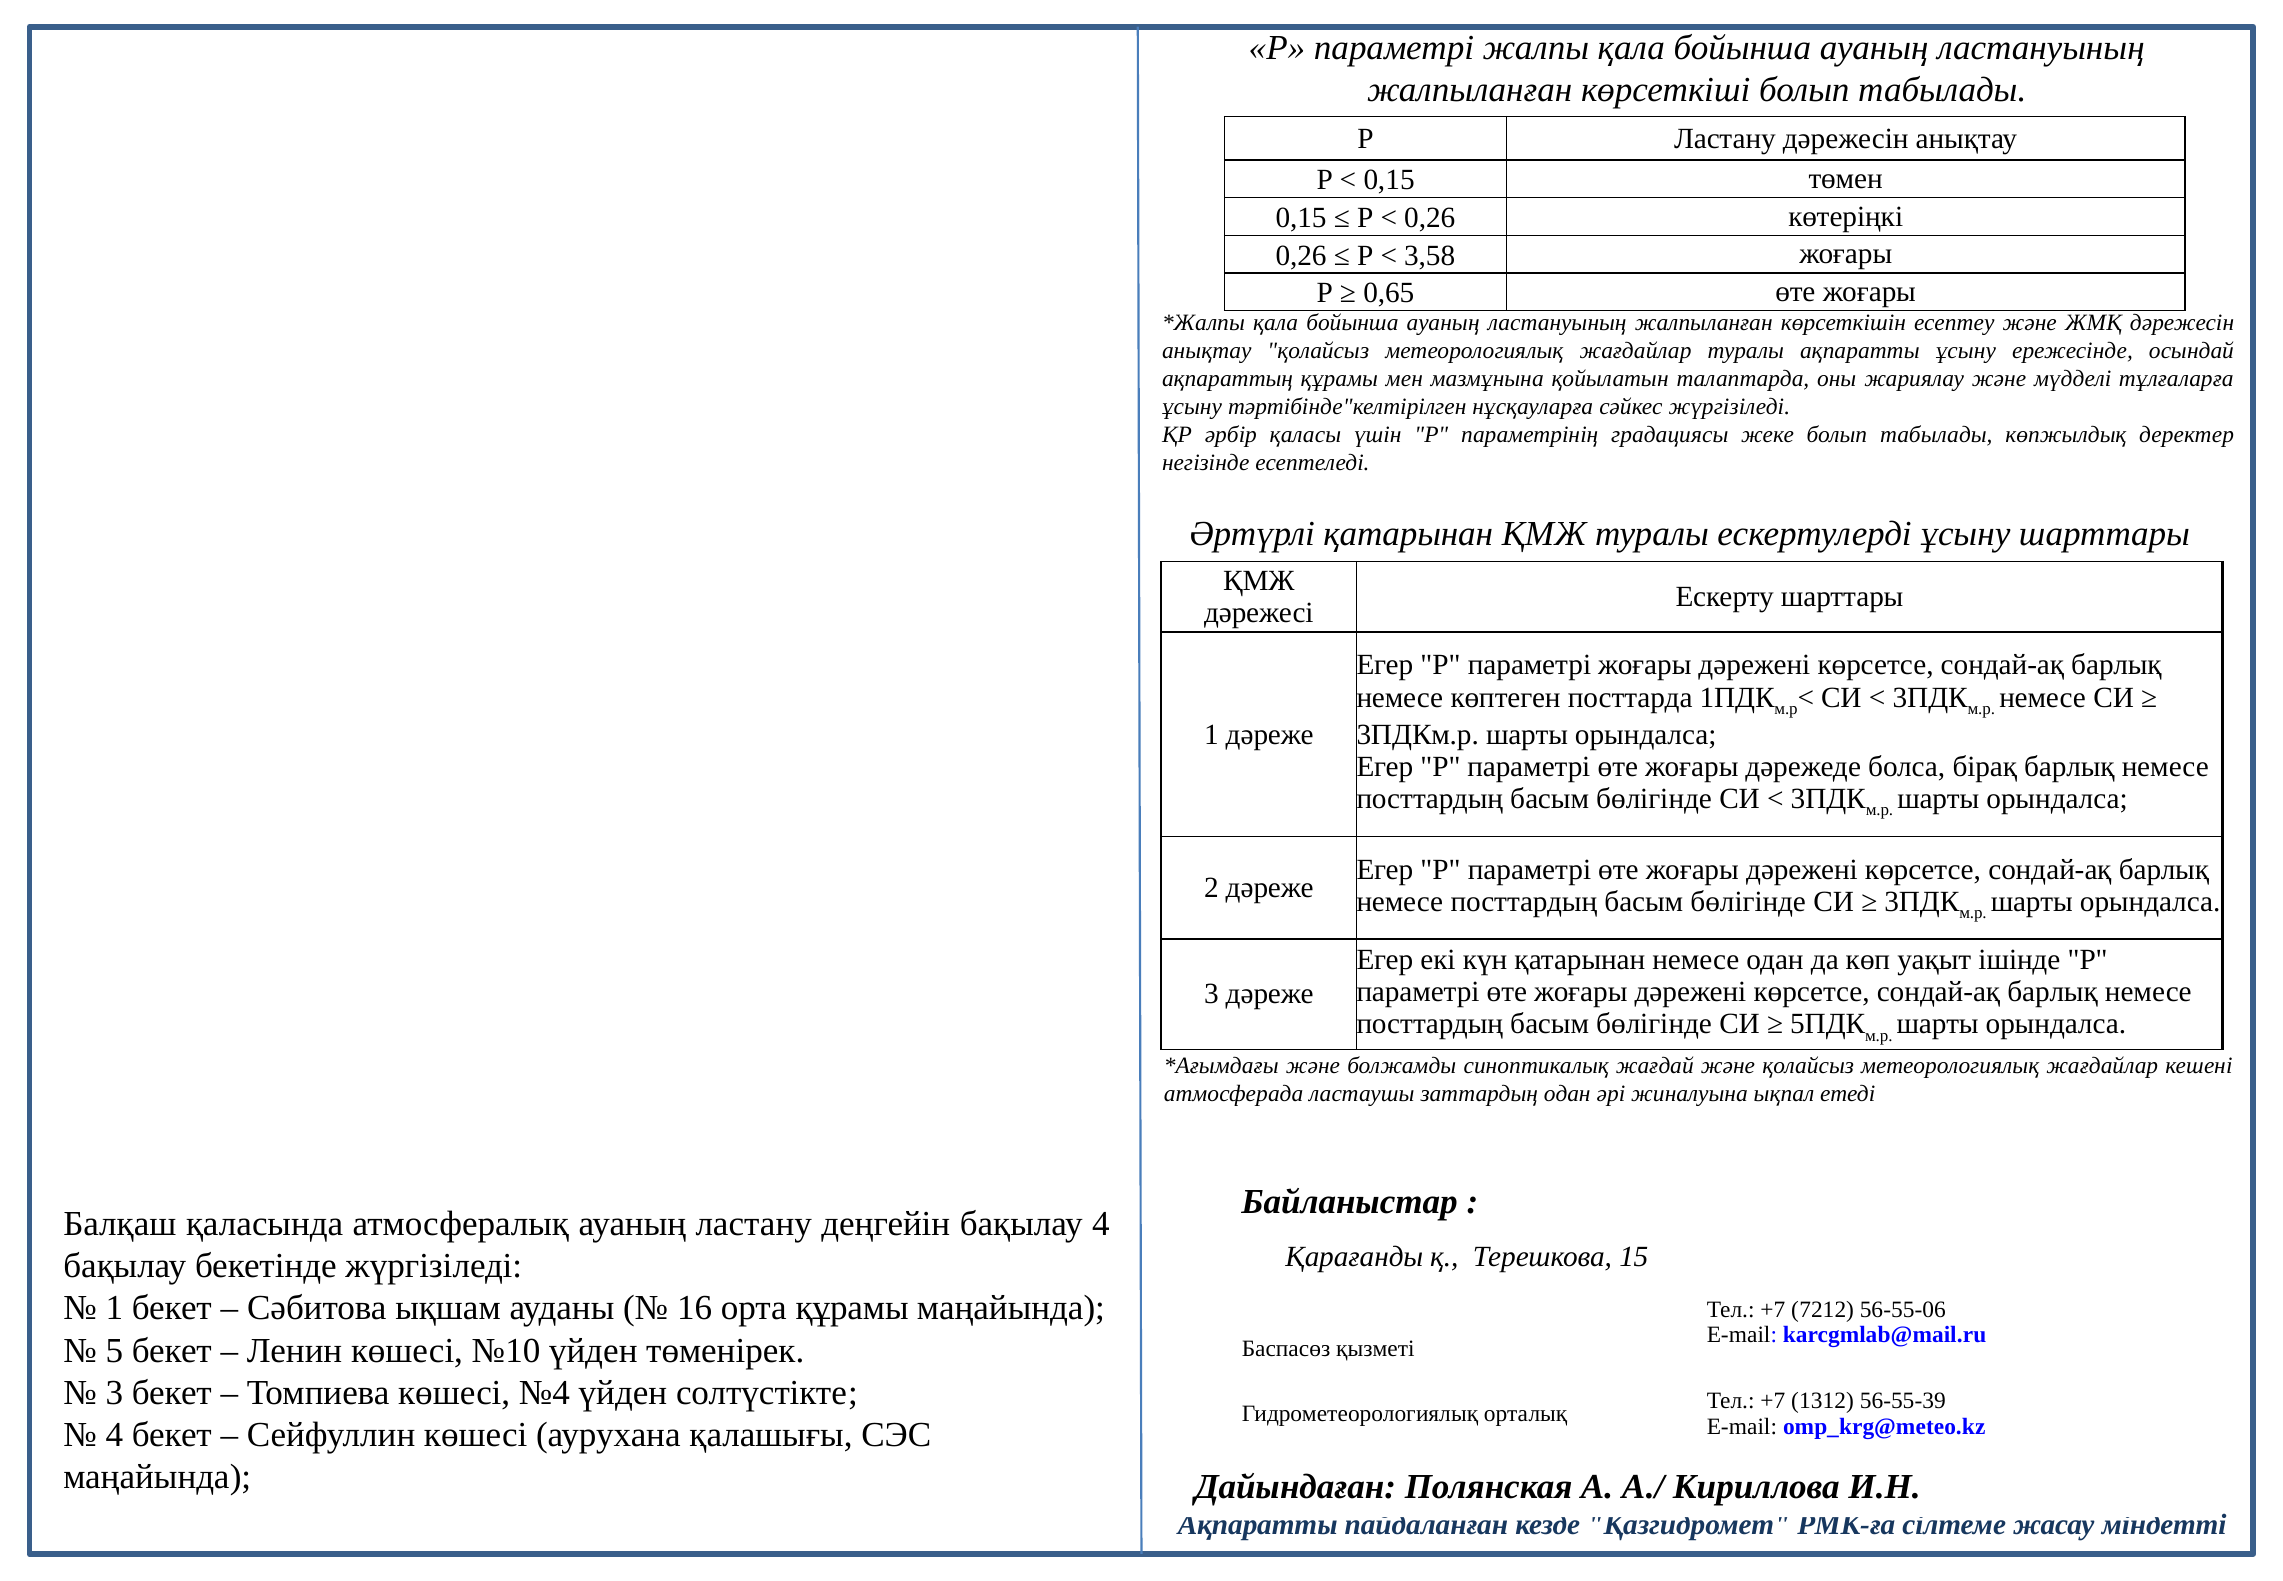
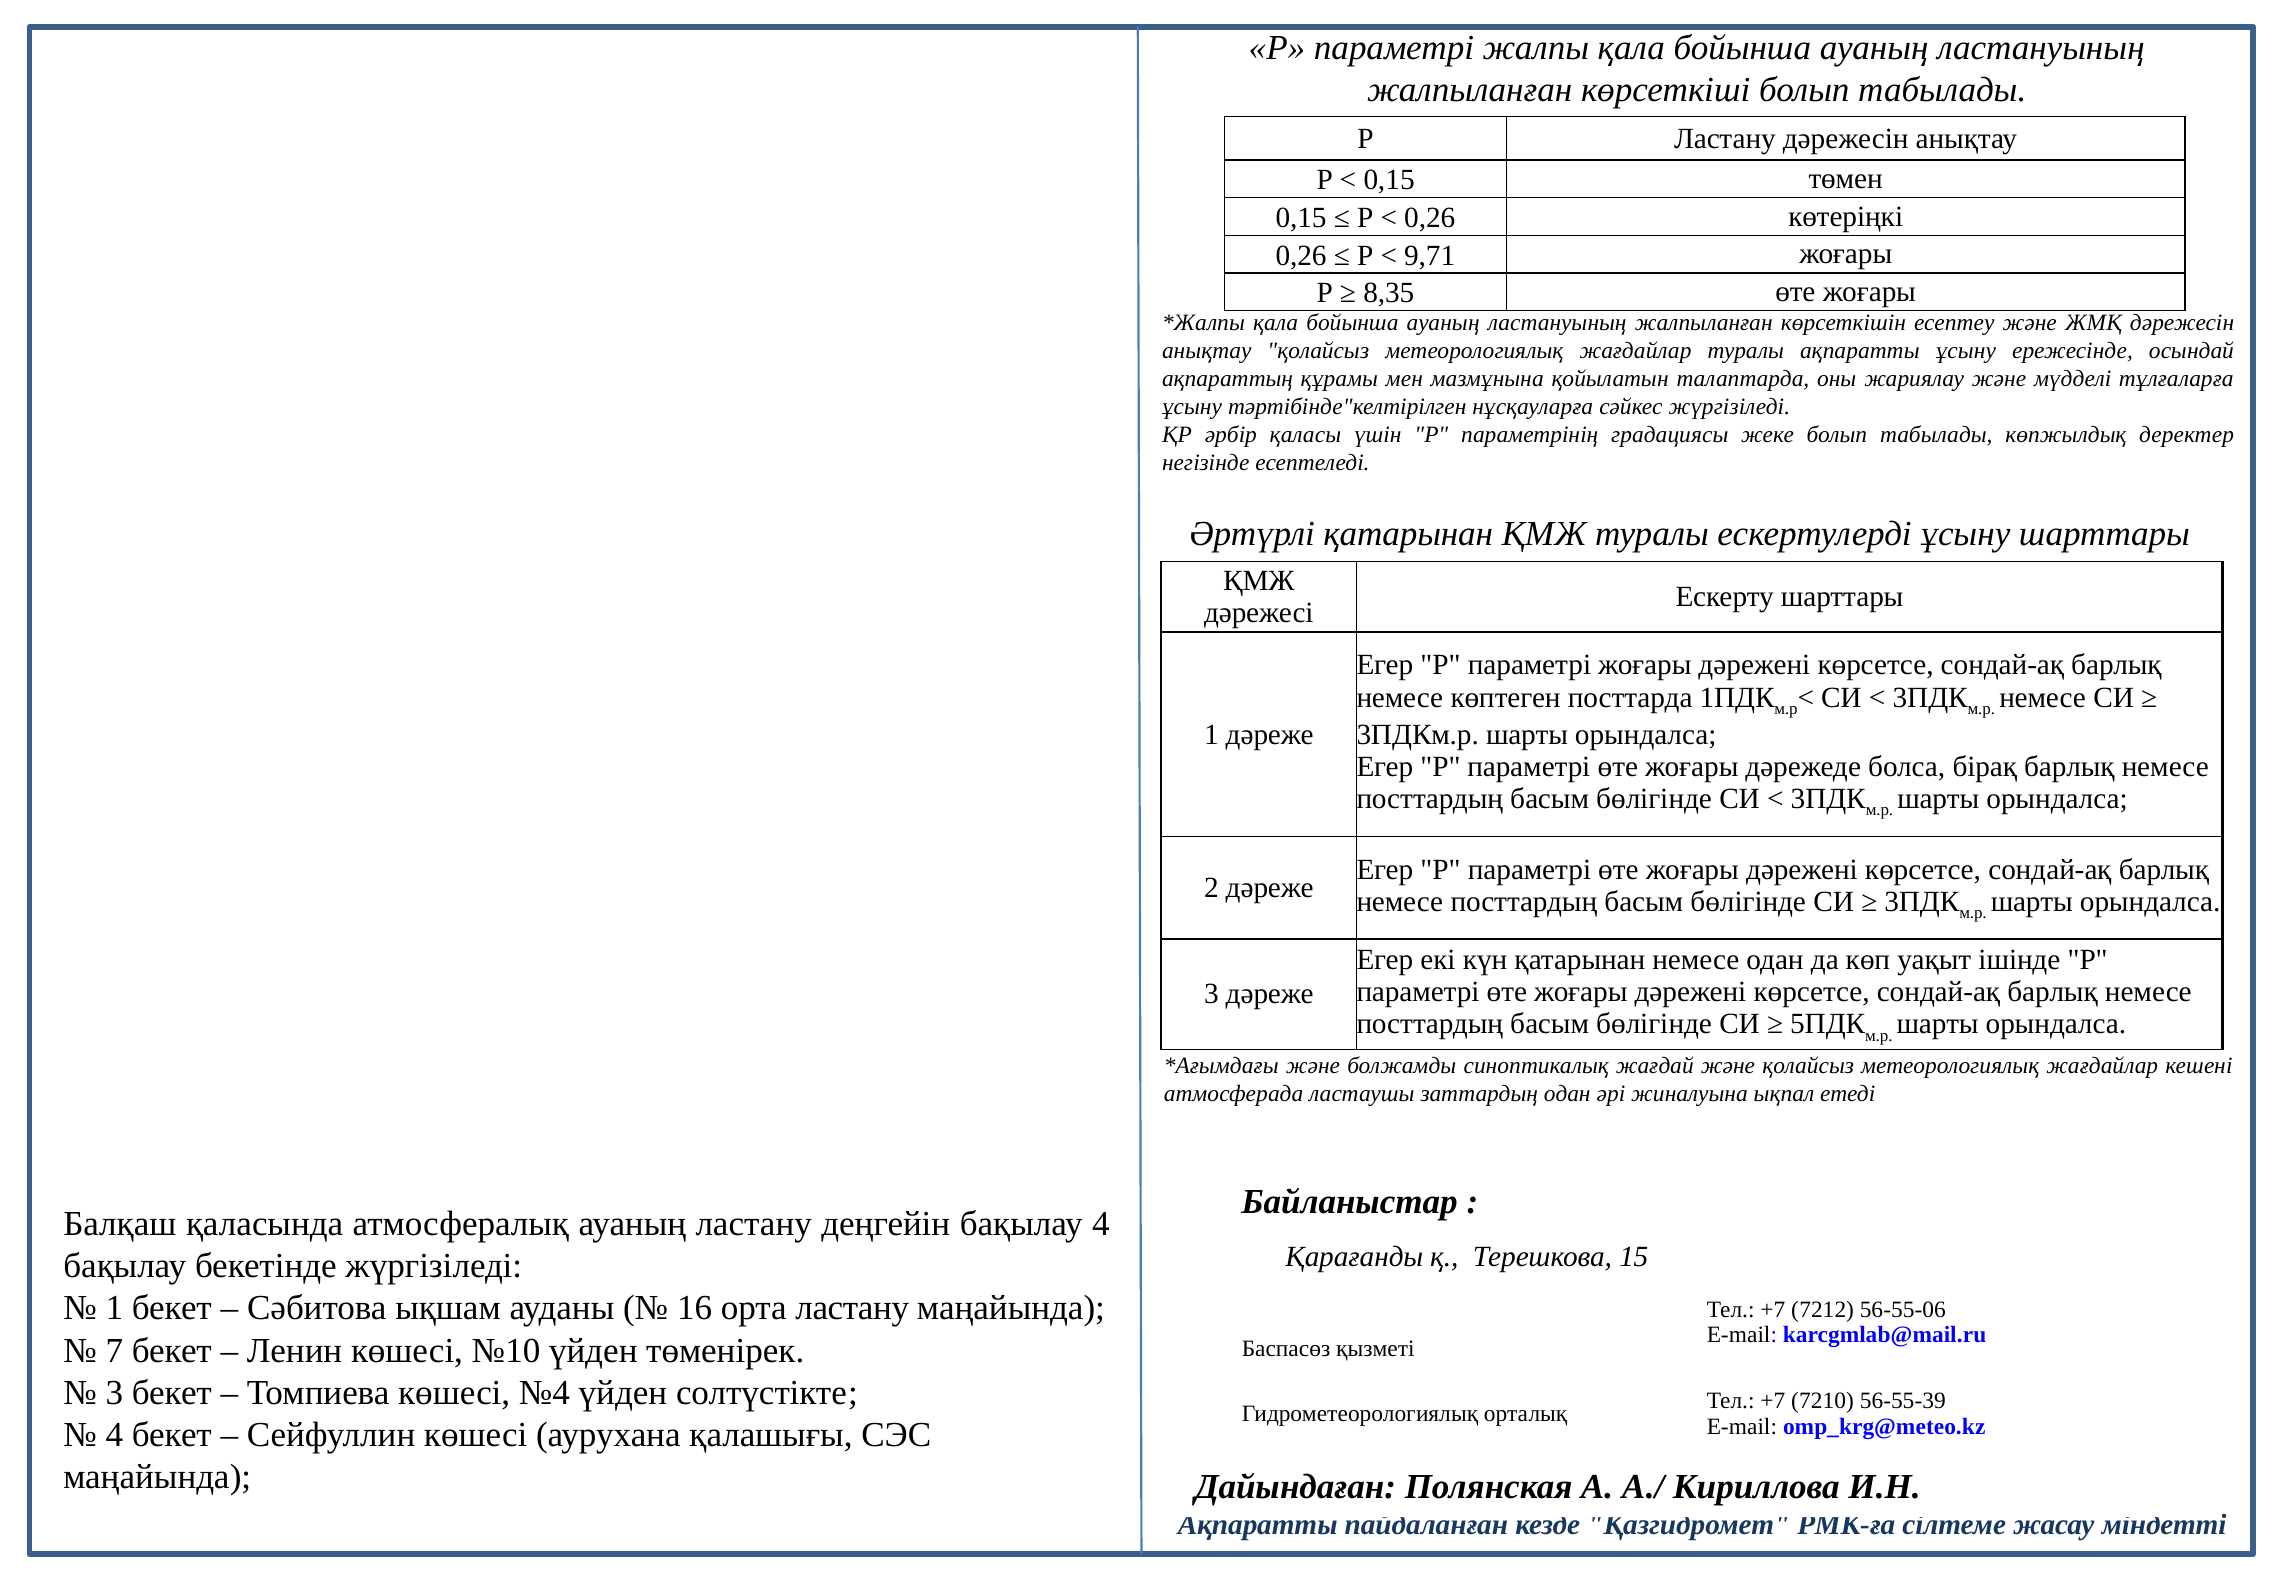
3,58: 3,58 -> 9,71 (1430, 255)
0,65: 0,65 -> 8,35 (1389, 293)
орта құрамы: құрамы -> ластану (852, 1308)
5: 5 -> 7 (114, 1350)
1312: 1312 -> 7210 (1823, 1400)
